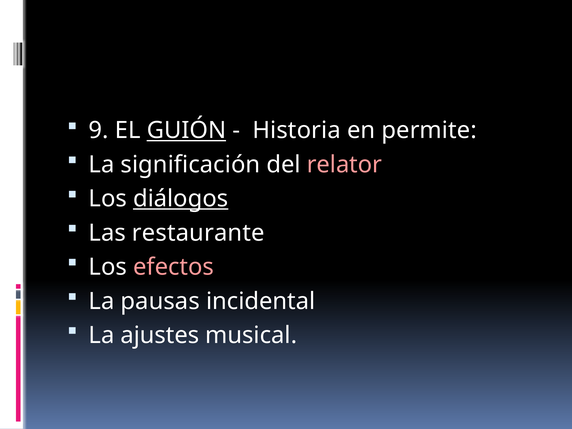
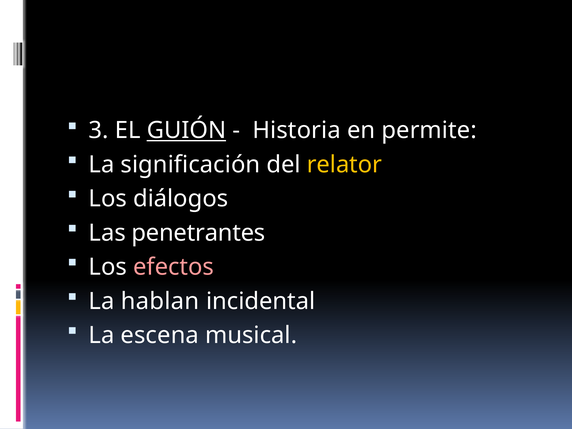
9: 9 -> 3 (99, 130)
relator colour: pink -> yellow (344, 165)
diálogos underline: present -> none (181, 199)
restaurante: restaurante -> penetrantes (198, 233)
pausas: pausas -> hablan (160, 301)
ajustes: ajustes -> escena (160, 335)
